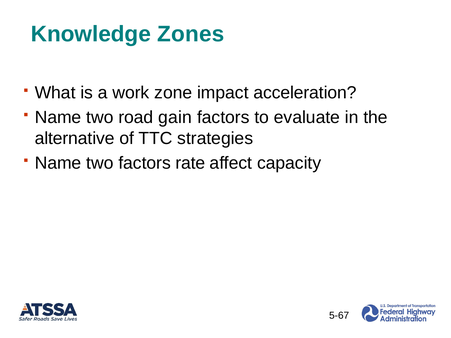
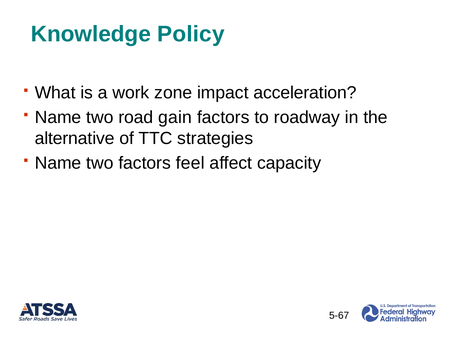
Zones: Zones -> Policy (191, 34)
evaluate: evaluate -> roadway (307, 118)
rate: rate -> feel (190, 163)
